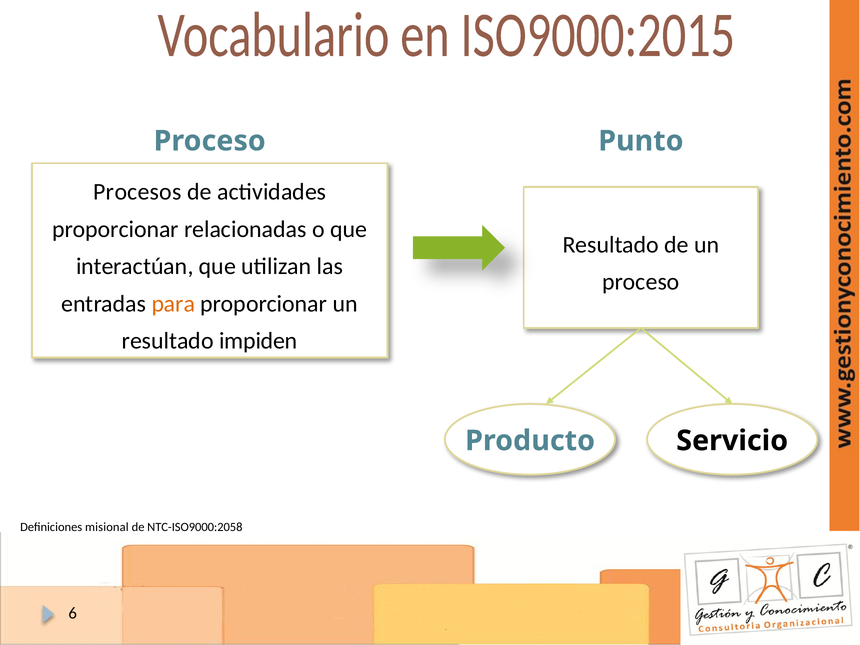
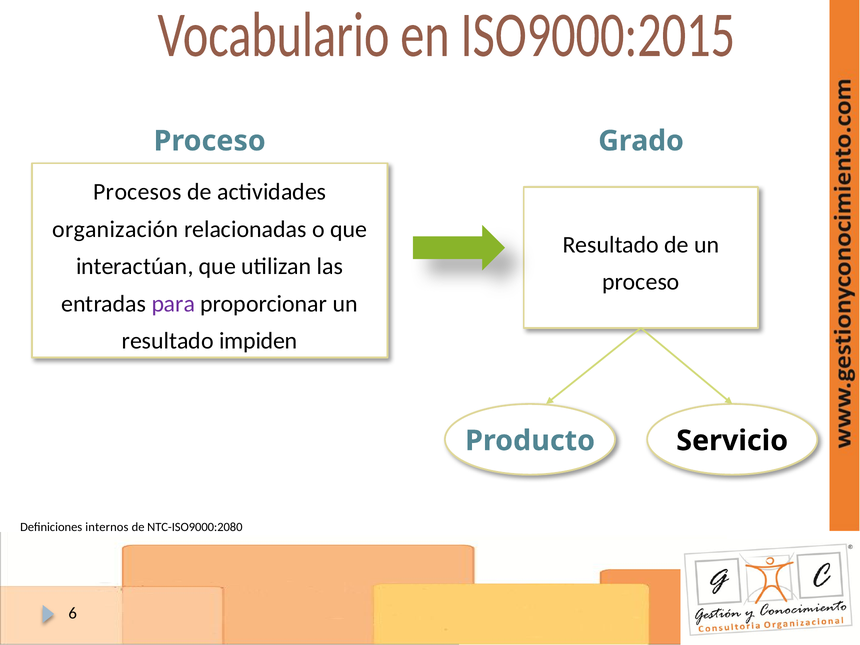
Punto: Punto -> Grado (641, 141)
proporcionar: proporcionar -> organización (115, 229)
para colour: orange -> purple (173, 304)
misional: misional -> internos (107, 527)
NTC-ISO9000:2058: NTC-ISO9000:2058 -> NTC-ISO9000:2080 (195, 527)
